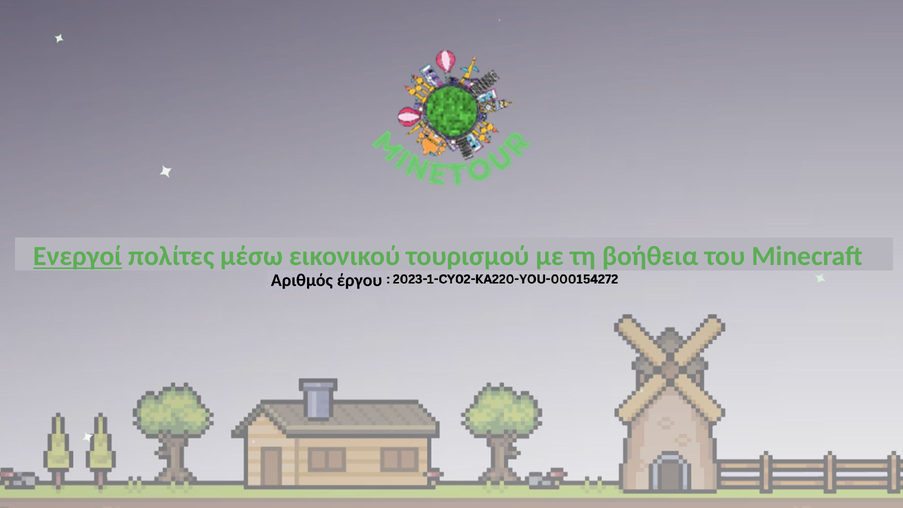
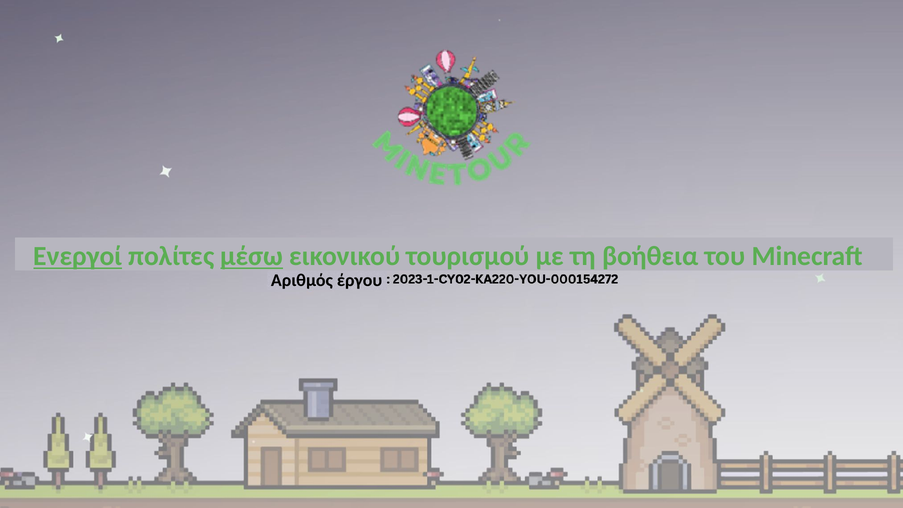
μέσω underline: none -> present (252, 256)
